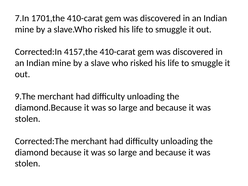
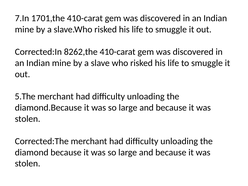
4157,the: 4157,the -> 8262,the (81, 52)
9.The: 9.The -> 5.The (25, 96)
